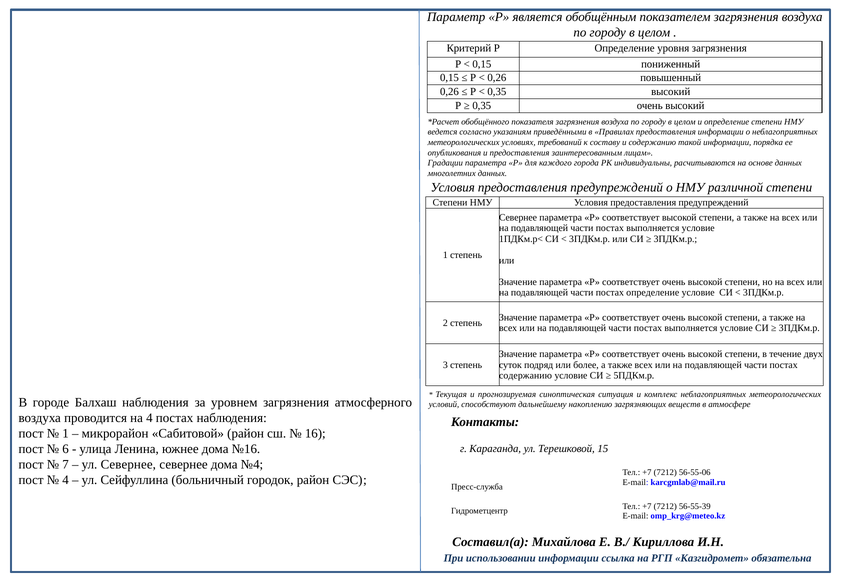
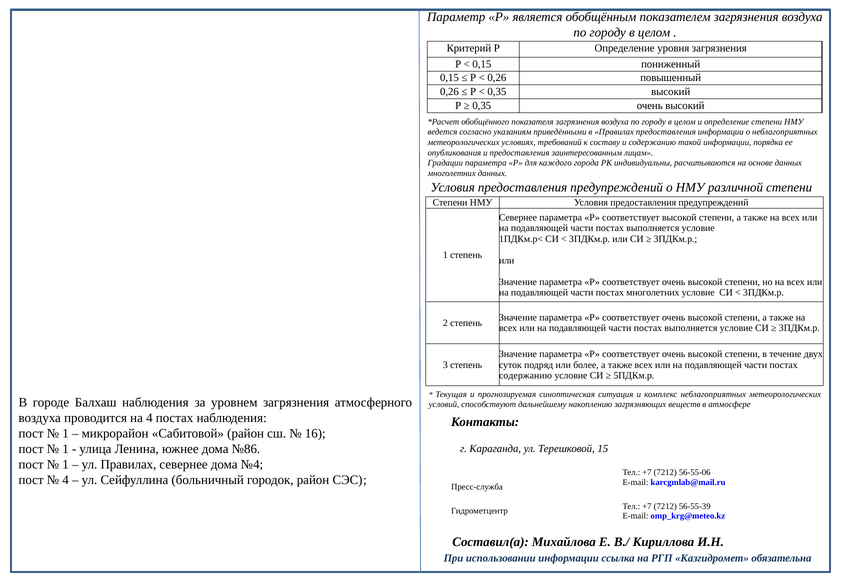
постах определение: определение -> многолетних (653, 293)
6: 6 -> 1 (66, 449)
№16: №16 -> №86 (246, 449)
7: 7 -> 1 (66, 465)
ул Севернее: Севернее -> Правилах (128, 465)
